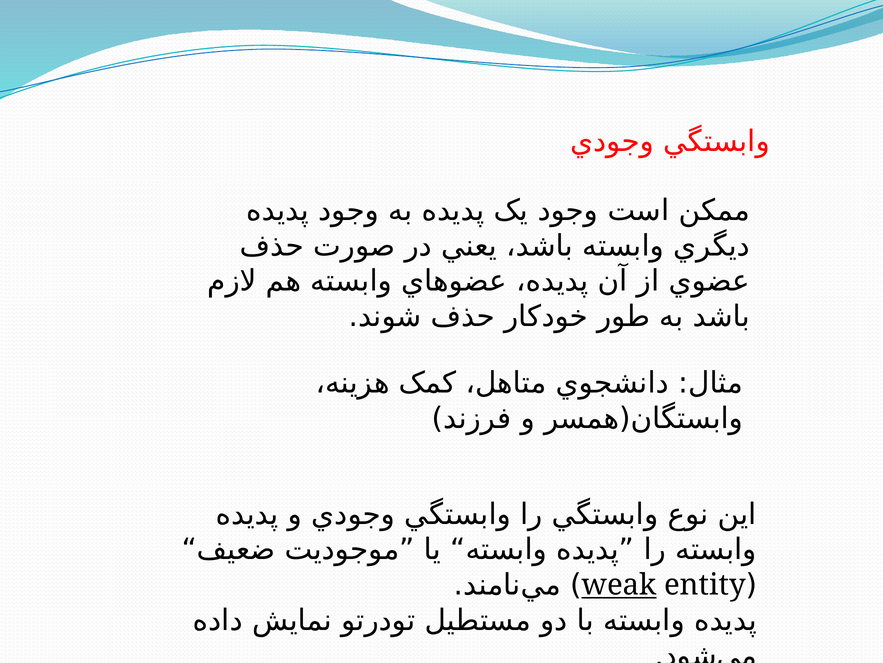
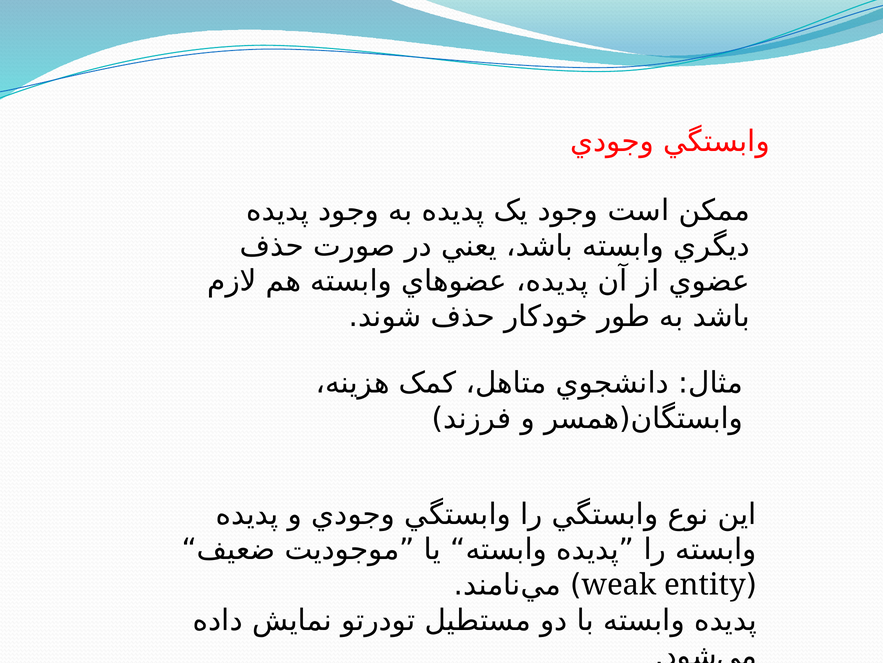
weak underline: present -> none (619, 584)
